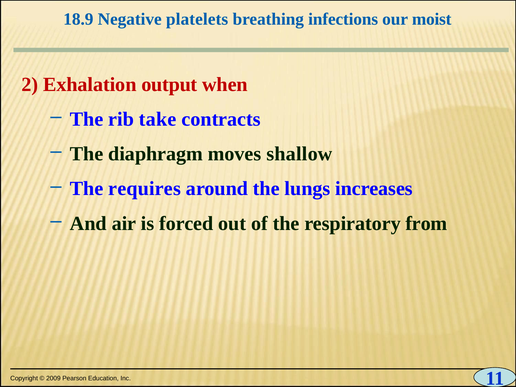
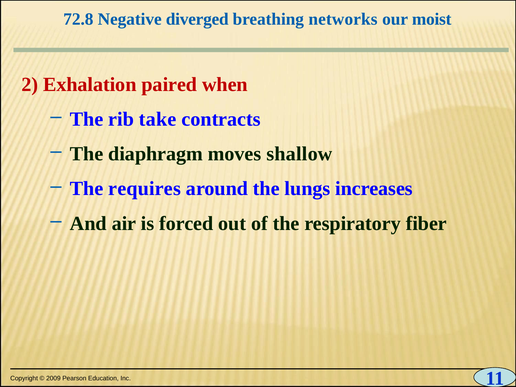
18.9: 18.9 -> 72.8 (78, 19)
platelets: platelets -> diverged (197, 19)
infections: infections -> networks (343, 19)
output: output -> paired (169, 84)
from: from -> fiber (426, 223)
